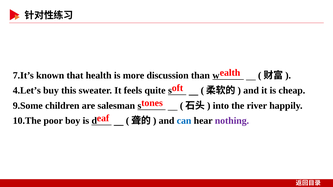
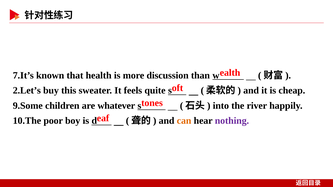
4.Let’s: 4.Let’s -> 2.Let’s (27, 91)
salesman: salesman -> whatever (116, 106)
can colour: blue -> orange (184, 121)
